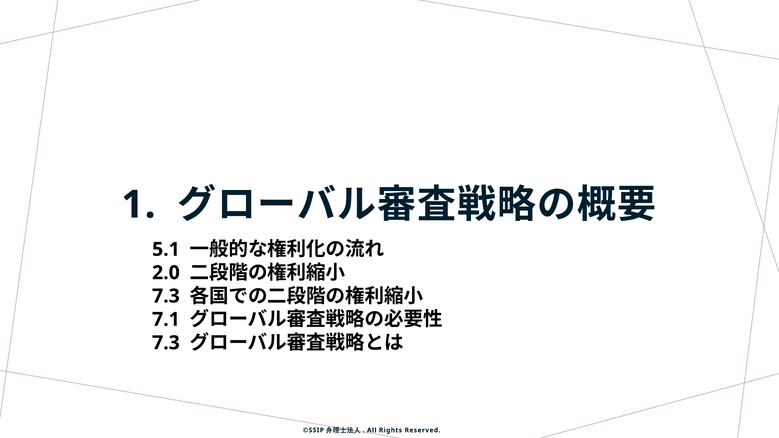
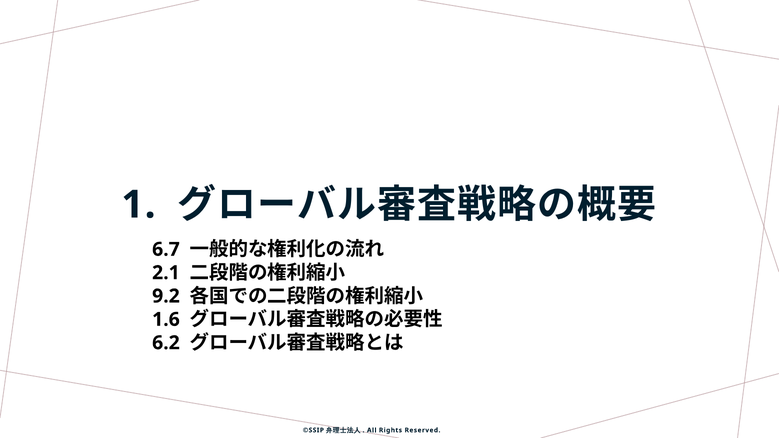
5.1: 5.1 -> 6.7 (166, 249)
2.0: 2.0 -> 2.1 (166, 273)
7.3: 7.3 -> 9.2 (166, 296)
7.1: 7.1 -> 1.6 (166, 320)
7.3: 7.3 -> 6.2 (166, 343)
